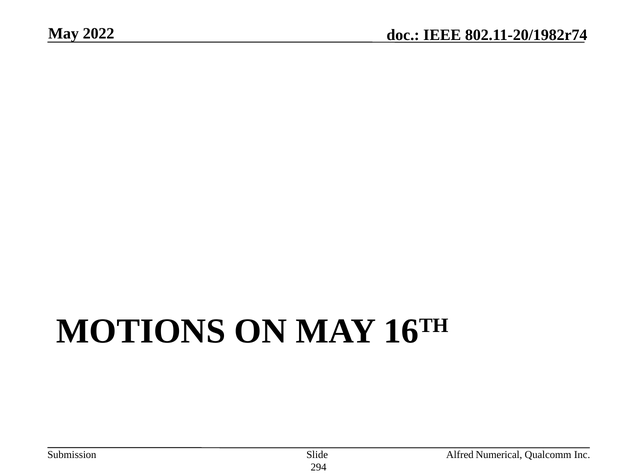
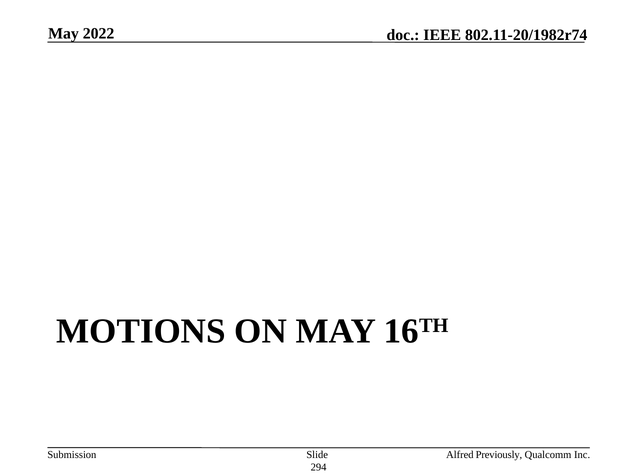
Numerical: Numerical -> Previously (499, 455)
